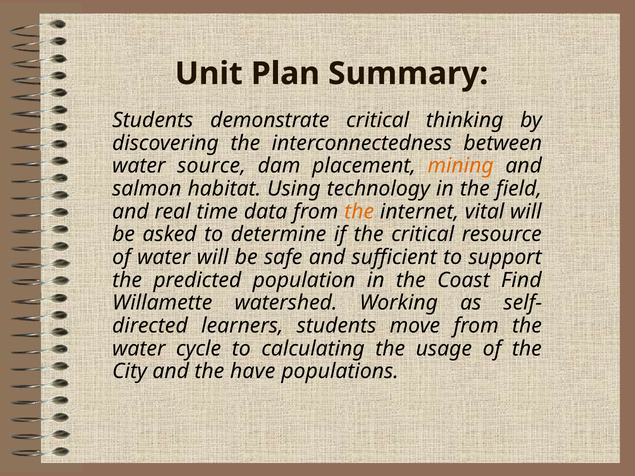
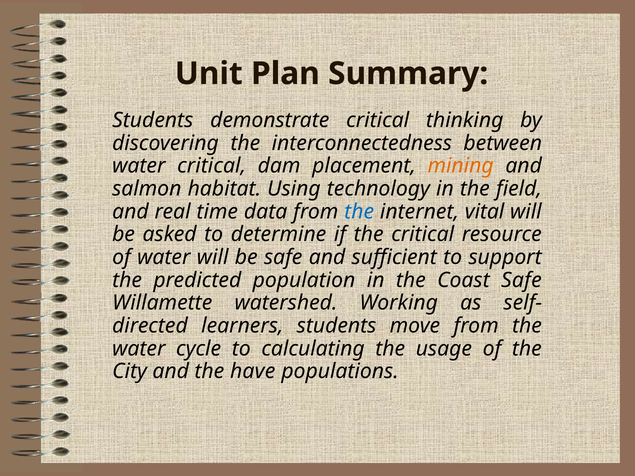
water source: source -> critical (212, 166)
the colour: orange -> blue (359, 212)
Coast Find: Find -> Safe (521, 280)
